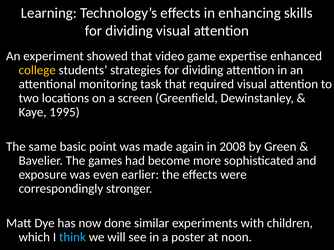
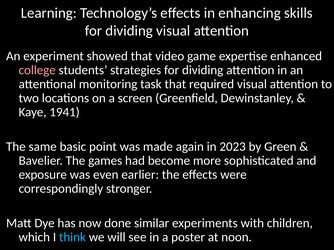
college colour: yellow -> pink (37, 70)
1995: 1995 -> 1941 (65, 112)
2008: 2008 -> 2023 (233, 147)
